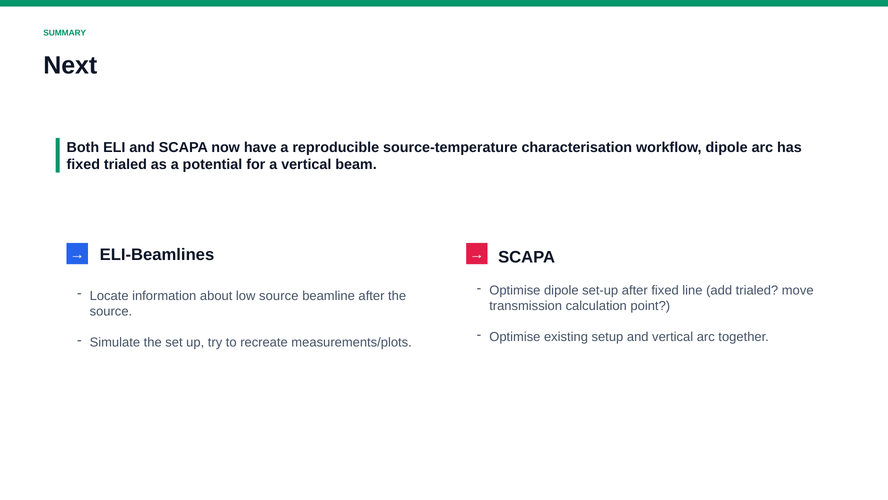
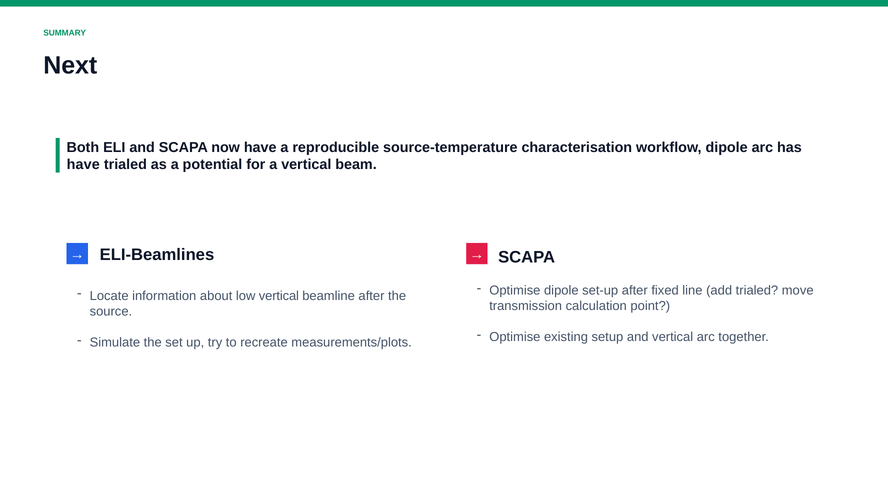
fixed: fixed -> have (83, 165)
low source: source -> vertical (279, 295)
